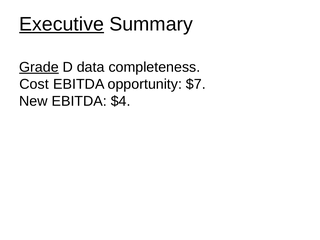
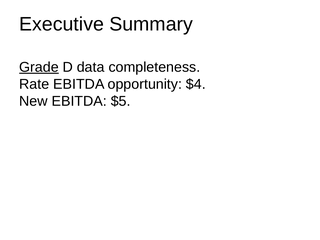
Executive underline: present -> none (62, 24)
Cost: Cost -> Rate (34, 84)
$7: $7 -> $4 (196, 84)
$4: $4 -> $5 (121, 101)
